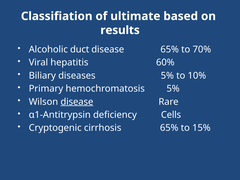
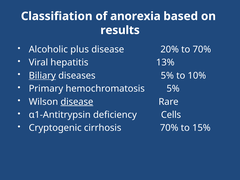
ultimate: ultimate -> anorexia (135, 16)
duct: duct -> plus (80, 49)
disease 65%: 65% -> 20% (170, 49)
60%: 60% -> 13% (165, 63)
Biliary underline: none -> present (42, 76)
cirrhosis 65%: 65% -> 70% (169, 128)
